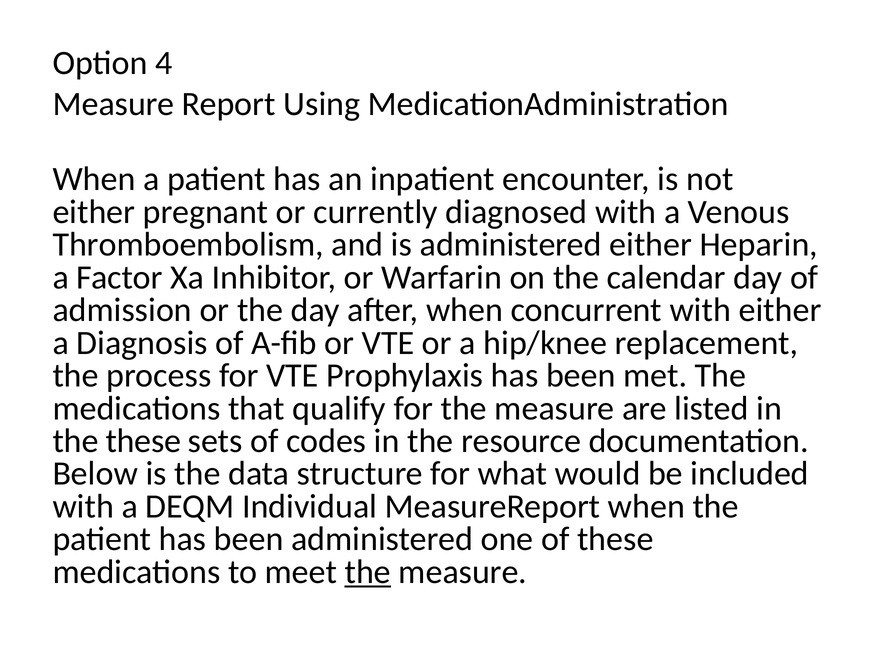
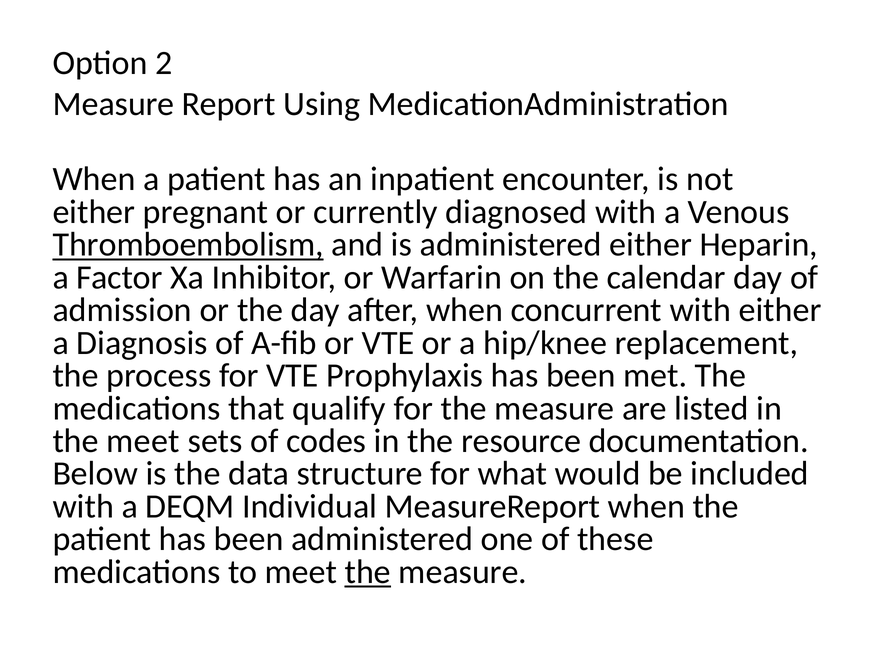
4: 4 -> 2 (164, 63)
Thromboembolism underline: none -> present (188, 245)
the these: these -> meet (143, 441)
